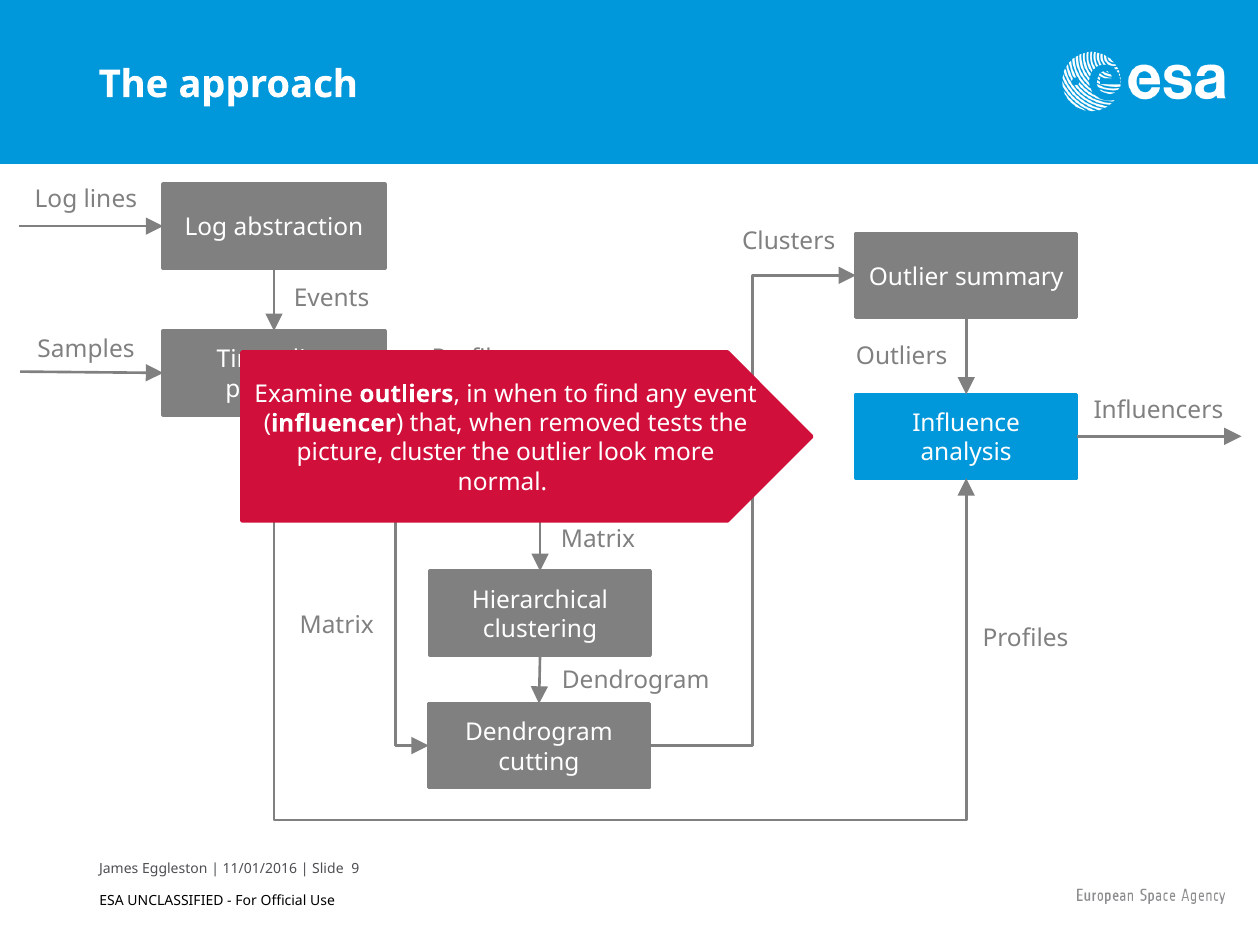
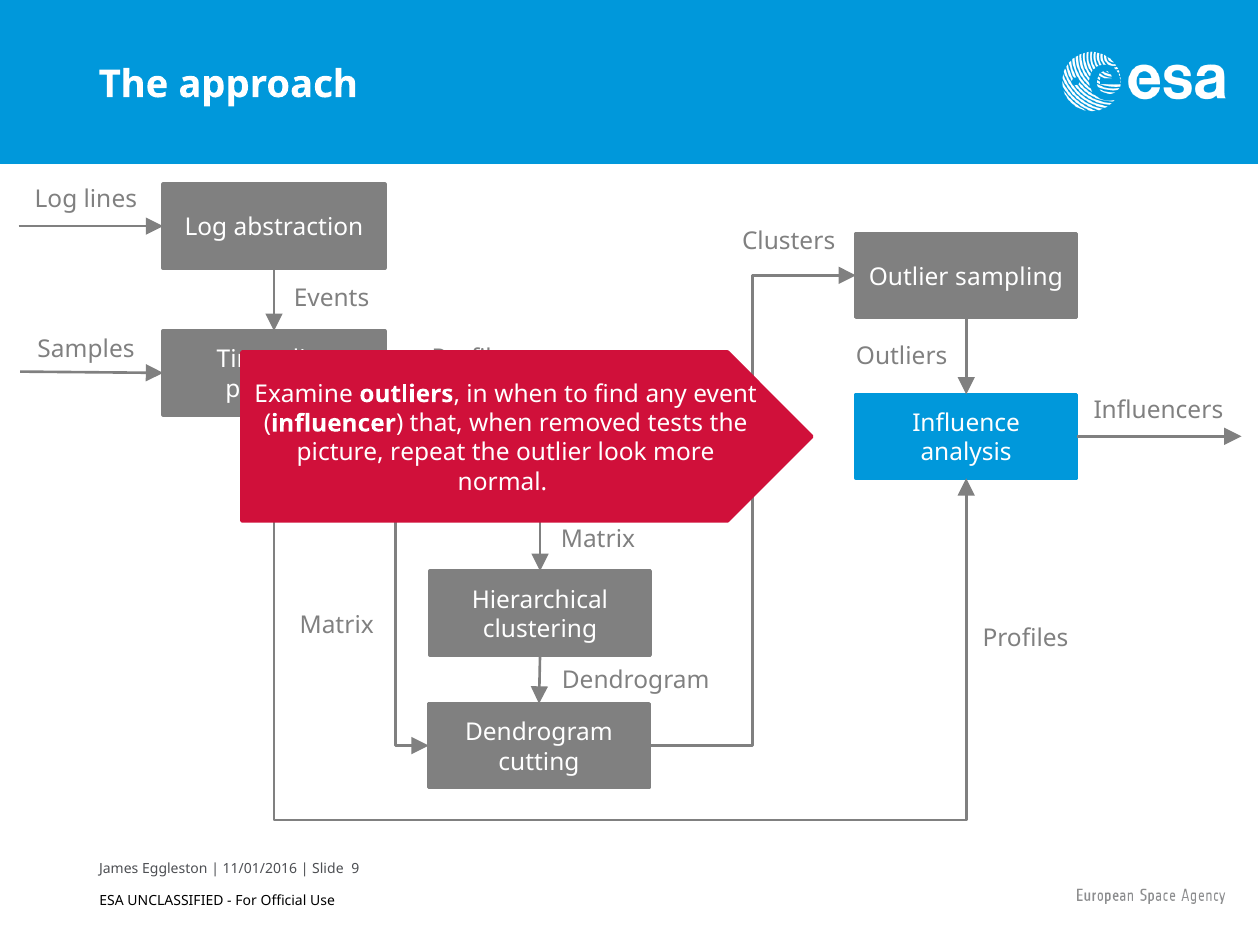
summary: summary -> sampling (1009, 277)
cluster: cluster -> repeat (428, 453)
